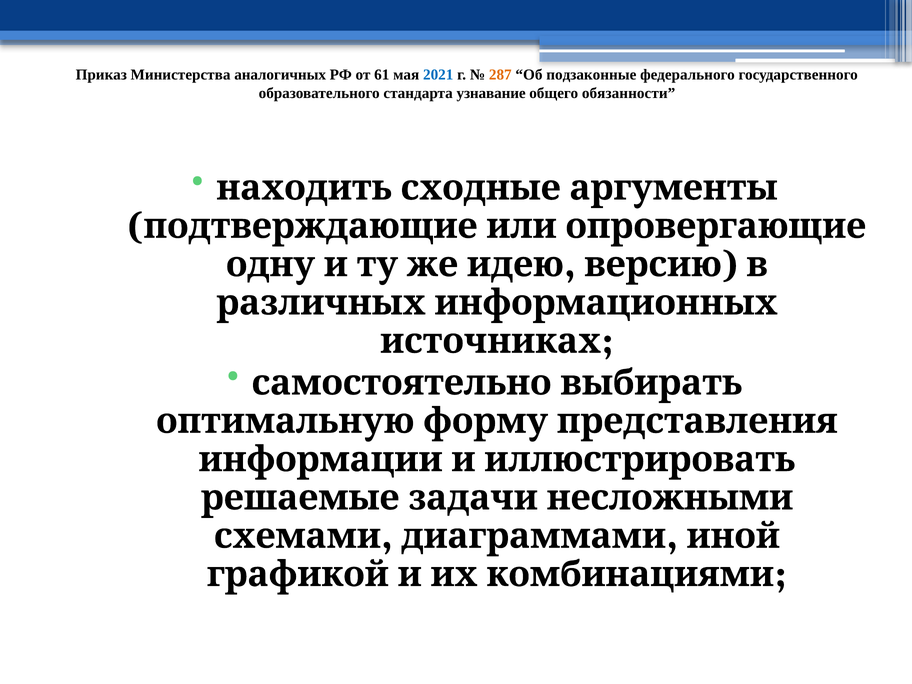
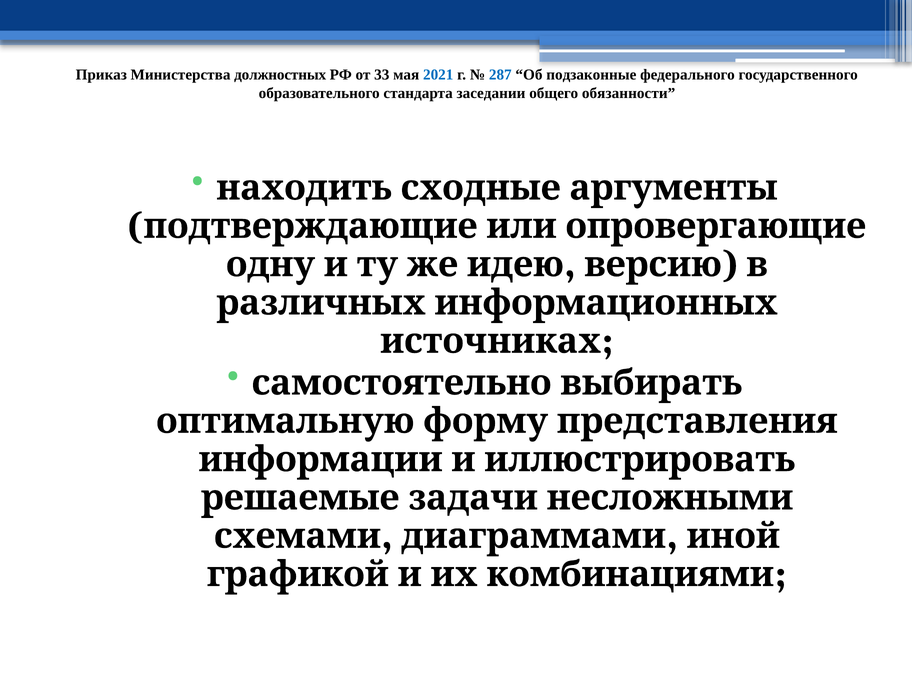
аналогичных: аналогичных -> должностных (280, 75)
61: 61 -> 33 (382, 75)
287 colour: orange -> blue (500, 75)
узнавание: узнавание -> заседании (491, 93)
